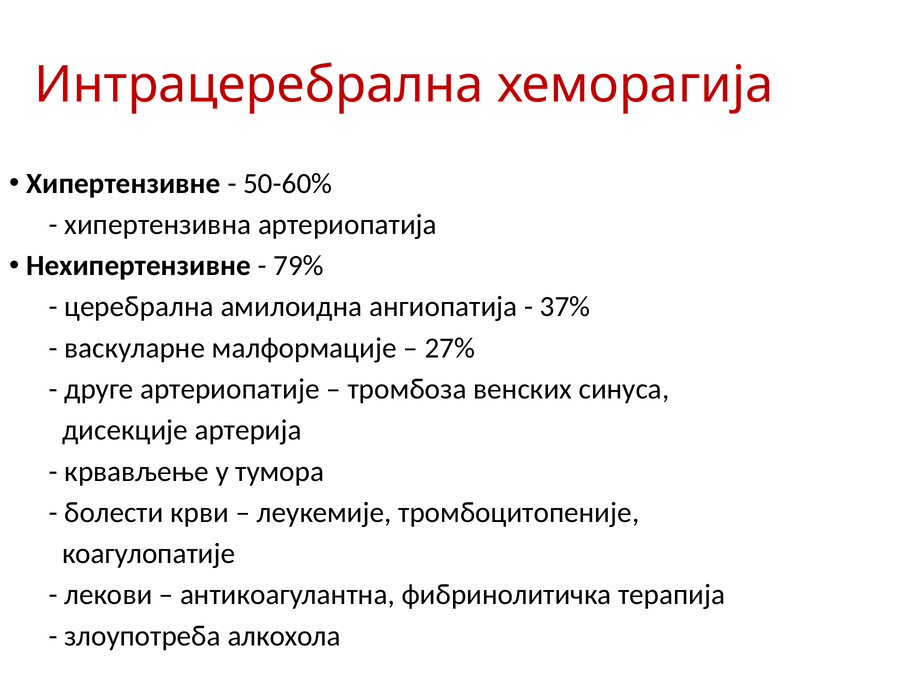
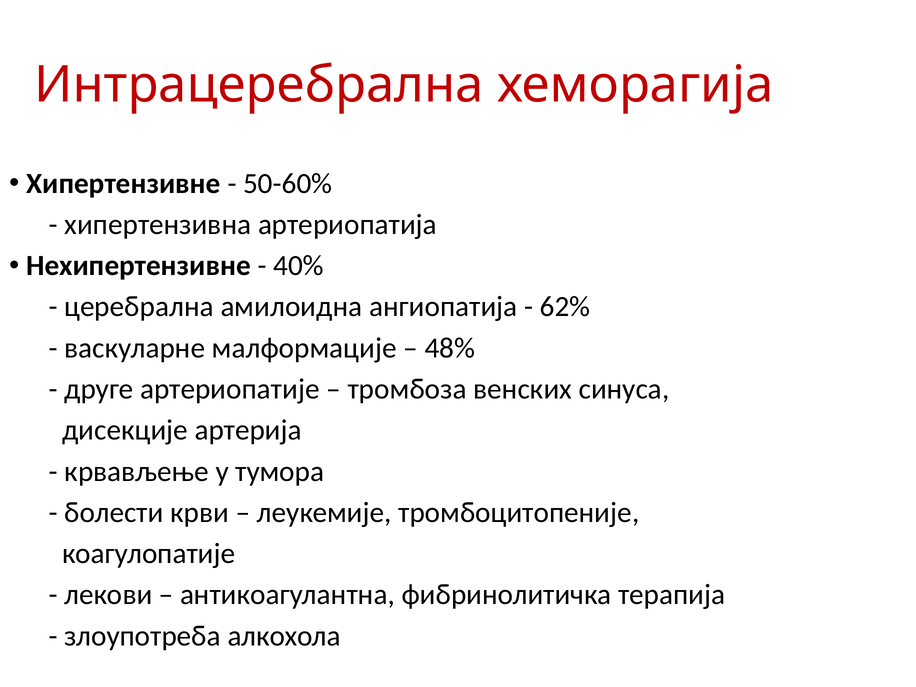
79%: 79% -> 40% (299, 266)
37%: 37% -> 62% (565, 307)
27%: 27% -> 48% (450, 348)
